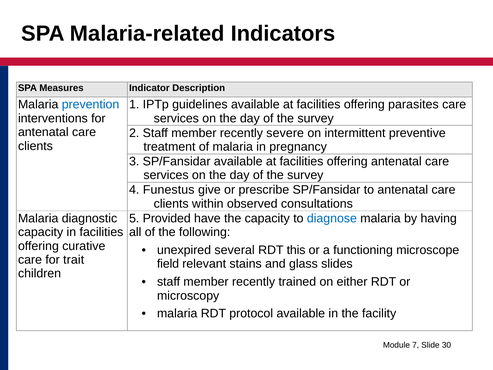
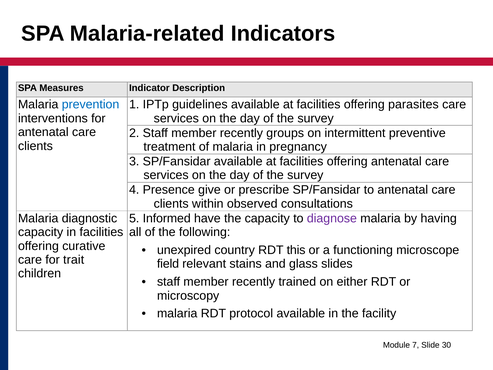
severe: severe -> groups (285, 133)
Funestus: Funestus -> Presence (169, 190)
Provided: Provided -> Informed (167, 218)
diagnose colour: blue -> purple (332, 218)
several: several -> country (235, 250)
